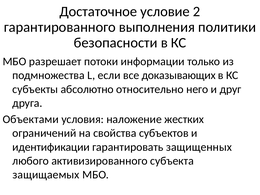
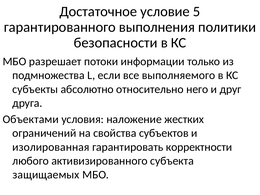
2: 2 -> 5 (197, 11)
доказывающих: доказывающих -> выполняемого (179, 75)
идентификации: идентификации -> изолированная (51, 147)
защищенных: защищенных -> корректности (199, 147)
